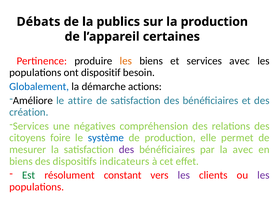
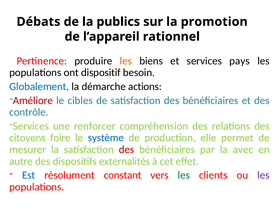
la production: production -> promotion (214, 22)
certaines: certaines -> rationnel (171, 37)
services avec: avec -> pays (240, 61)
Améliore colour: black -> red (33, 101)
attire: attire -> cibles (80, 101)
création: création -> contrôle (29, 112)
négatives: négatives -> renforcer (95, 126)
des colour: purple -> red (127, 150)
biens: biens -> autre (21, 161)
indicateurs: indicateurs -> externalités (125, 161)
Est colour: green -> blue (29, 175)
les colour: purple -> green (184, 175)
